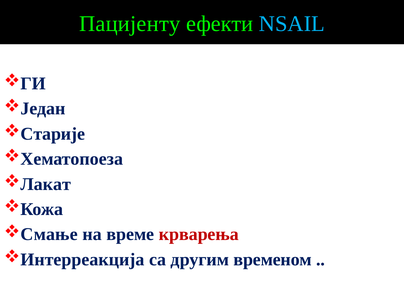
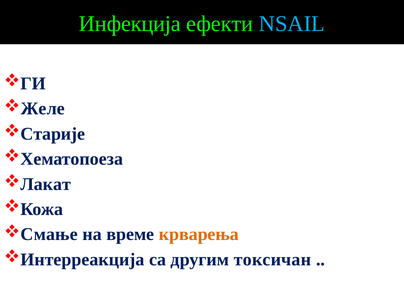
Пацијенту: Пацијенту -> Инфекција (130, 24)
Један: Један -> Желе (43, 109)
крварења colour: red -> orange (199, 234)
временом: временом -> токсичан (273, 260)
